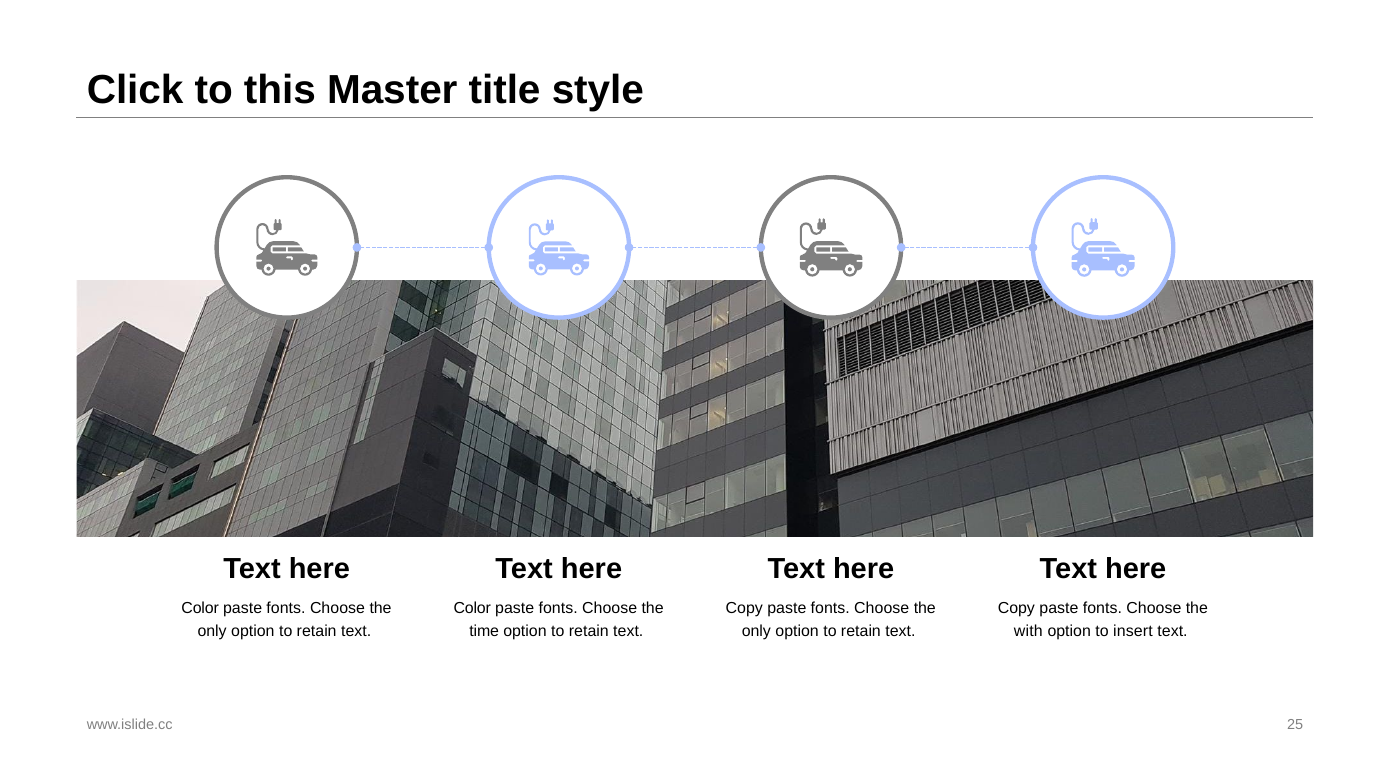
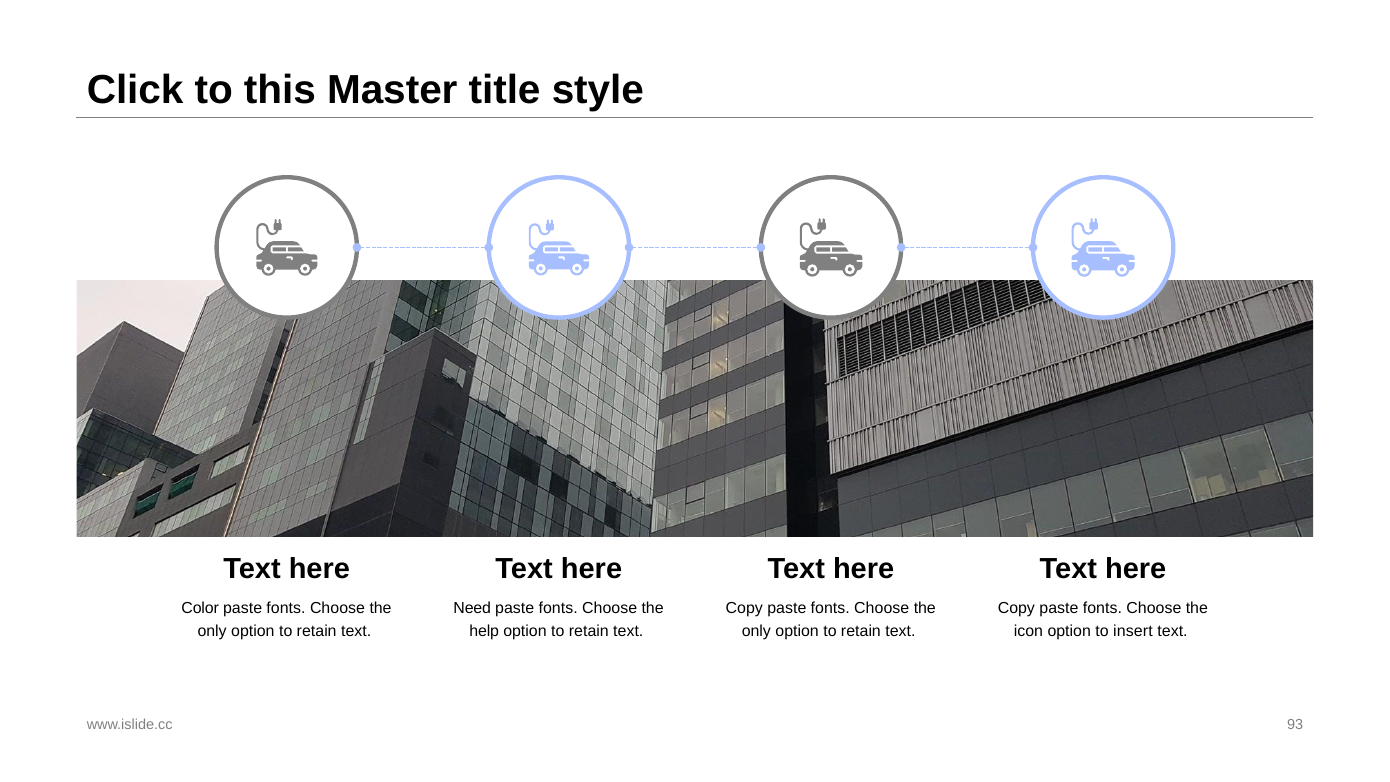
Color: Color -> Need (472, 609)
time: time -> help (484, 632)
with: with -> icon (1028, 632)
25: 25 -> 93 (1295, 724)
